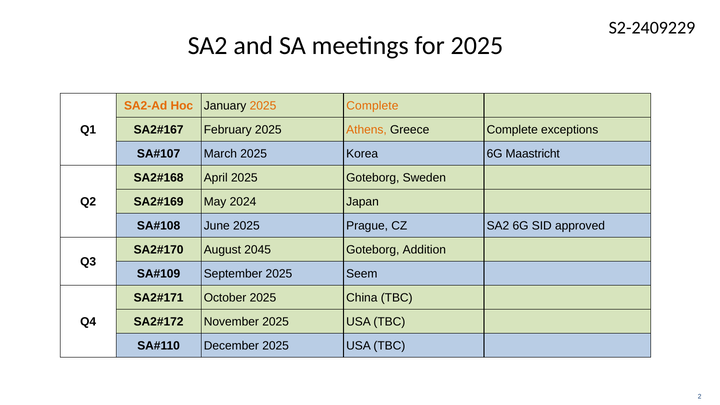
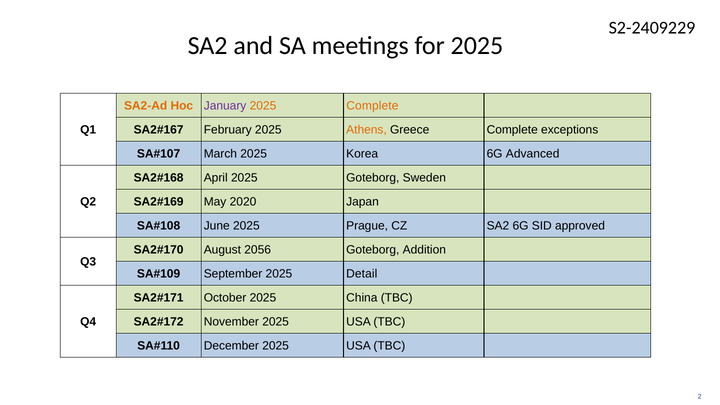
January colour: black -> purple (225, 106)
Maastricht: Maastricht -> Advanced (533, 154)
2024: 2024 -> 2020 (243, 202)
2045: 2045 -> 2056 (258, 250)
Seem: Seem -> Detail (362, 274)
